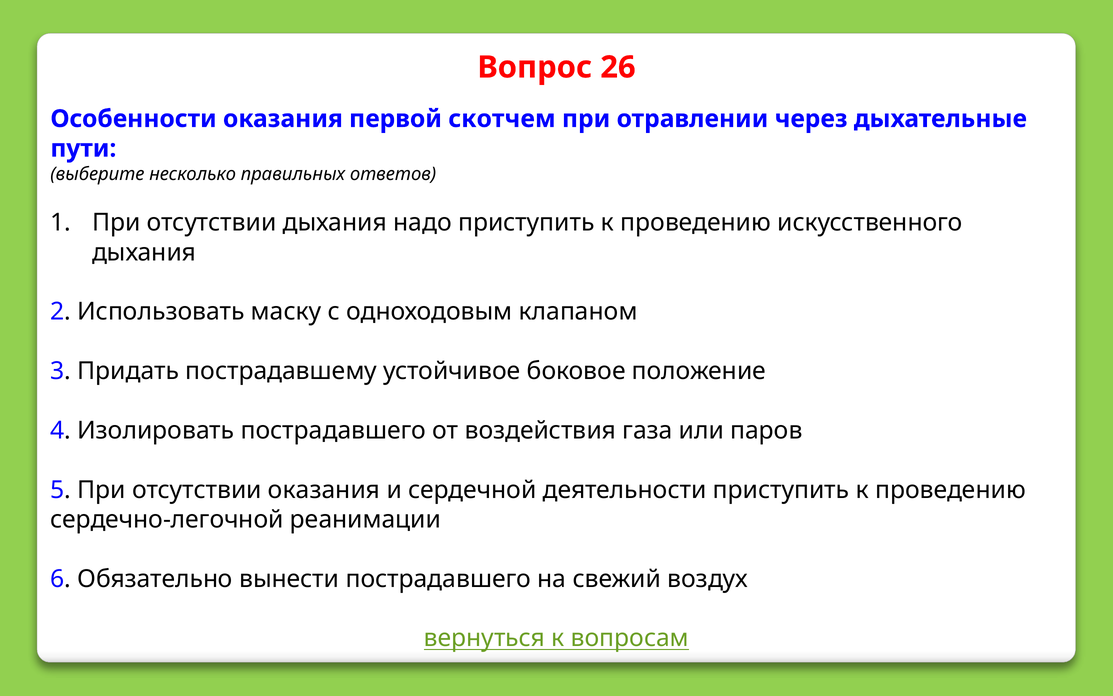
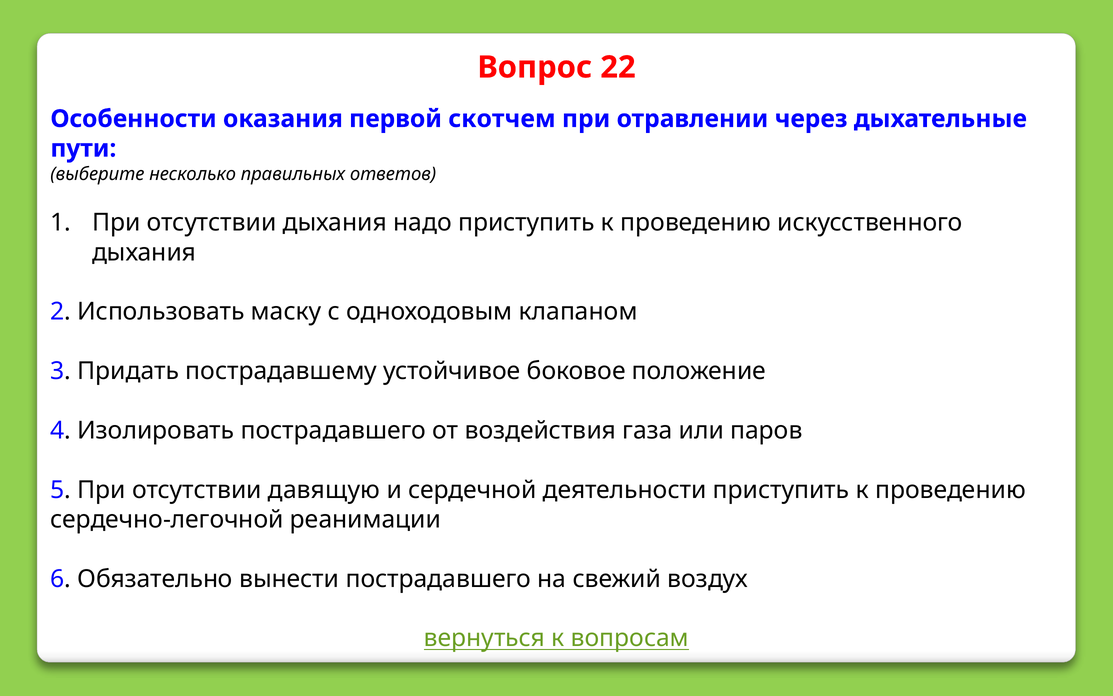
26: 26 -> 22 (618, 67)
отсутствии оказания: оказания -> давящую (324, 490)
